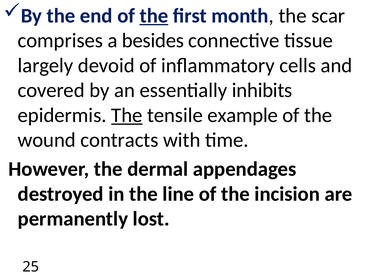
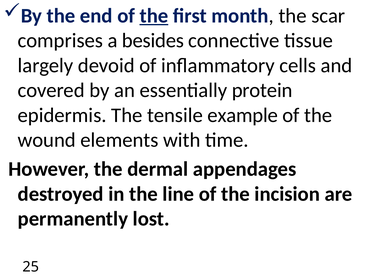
inhibits: inhibits -> protein (262, 90)
The underline: present -> none (127, 115)
contracts: contracts -> elements (119, 140)
